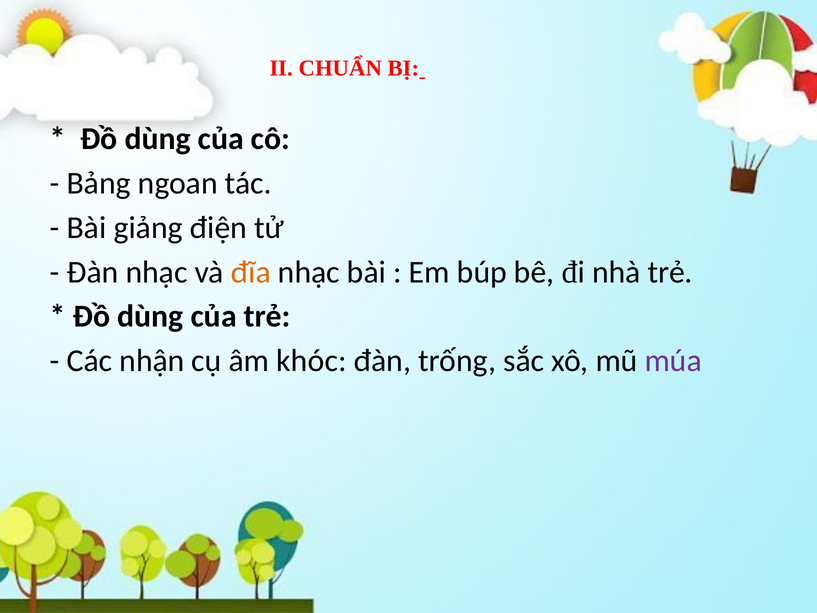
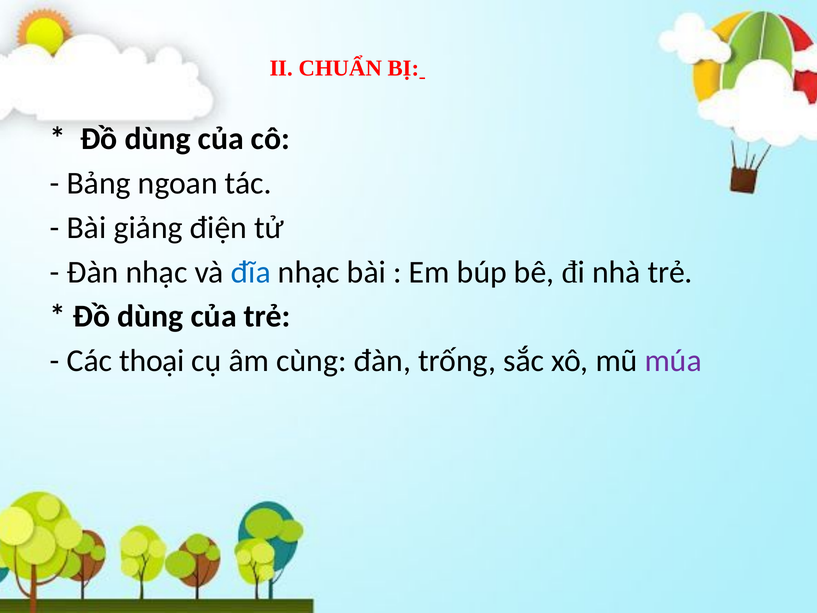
đĩa colour: orange -> blue (251, 272)
nhận: nhận -> thoại (152, 361)
khóc: khóc -> cùng (311, 361)
